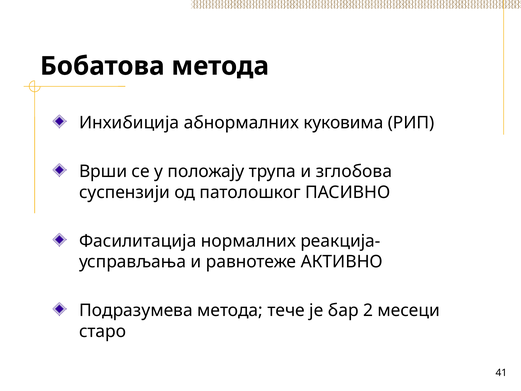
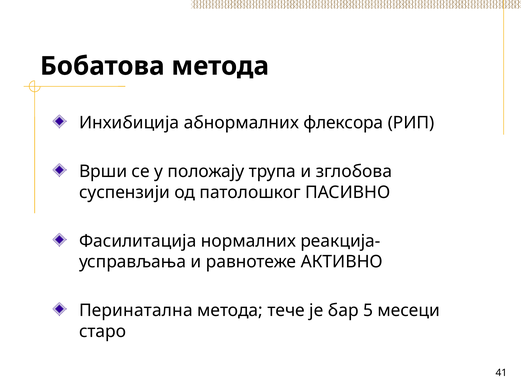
куковима: куковима -> флексора (343, 123)
Подразумева: Подразумева -> Перинатална (136, 310)
2: 2 -> 5 (368, 310)
